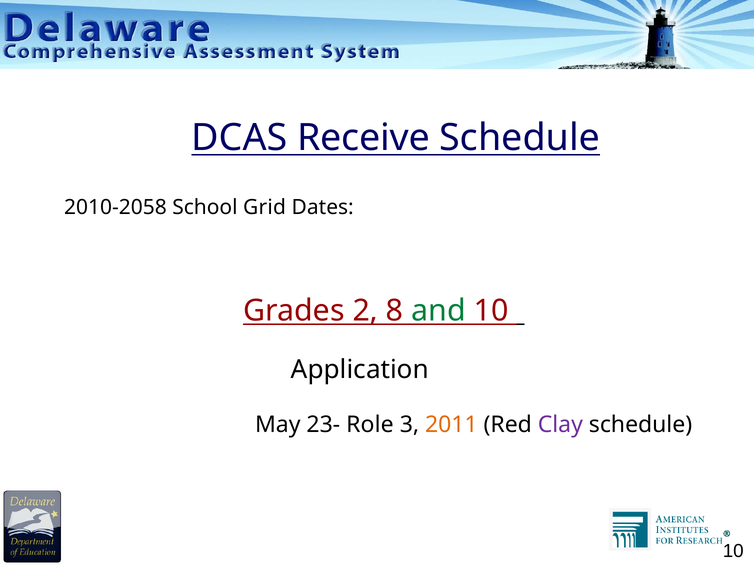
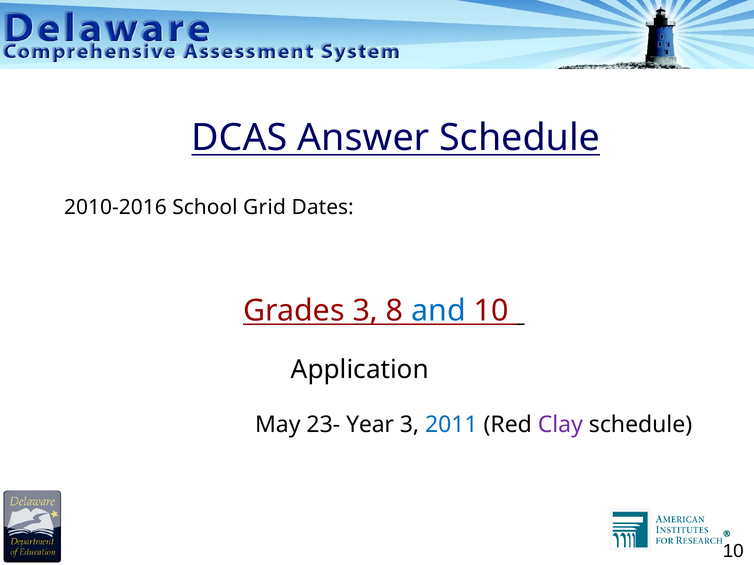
Receive: Receive -> Answer (363, 138)
2010-2058: 2010-2058 -> 2010-2016 (115, 208)
Grades 2: 2 -> 3 (365, 311)
and colour: green -> blue (438, 311)
Role: Role -> Year (370, 425)
2011 colour: orange -> blue (451, 425)
